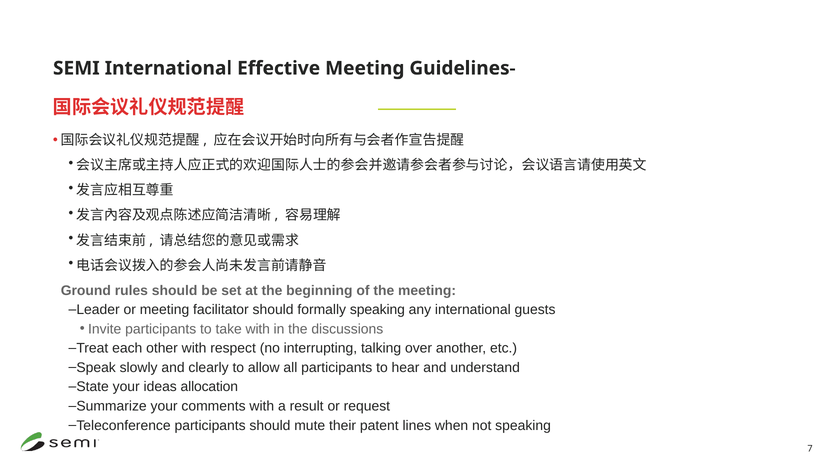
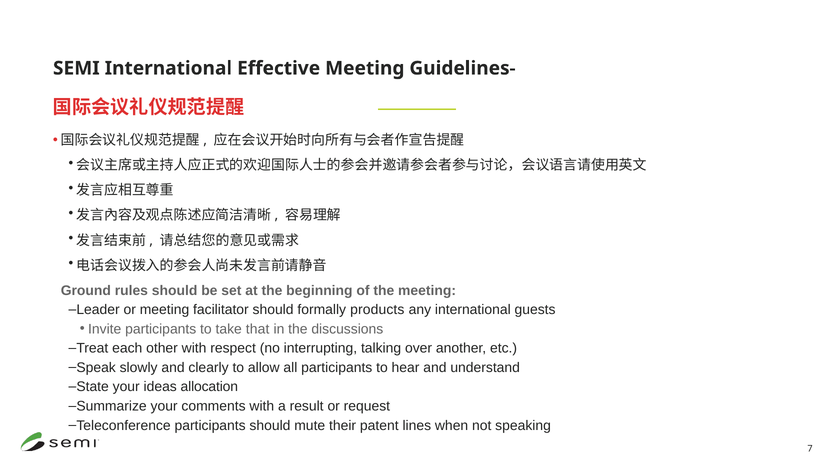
formally speaking: speaking -> products (377, 310)
take with: with -> that (258, 329)
